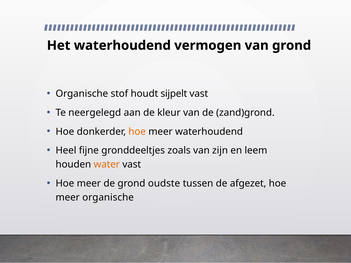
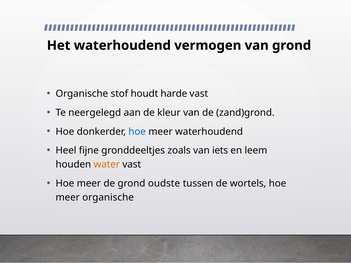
sijpelt: sijpelt -> harde (174, 94)
hoe colour: orange -> blue (137, 132)
zijn: zijn -> iets (220, 151)
afgezet: afgezet -> wortels (248, 184)
